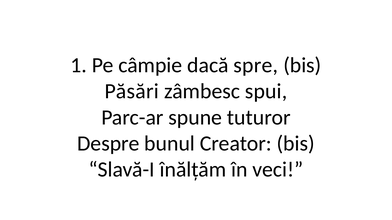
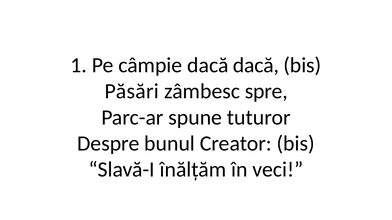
dacă spre: spre -> dacă (256, 65)
spui: spui -> spre (266, 92)
